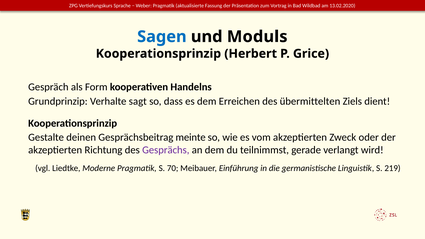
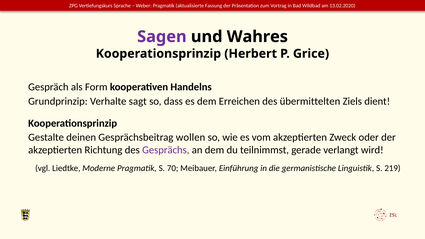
Sagen colour: blue -> purple (162, 37)
Moduls: Moduls -> Wahres (257, 37)
meinte: meinte -> wollen (191, 137)
